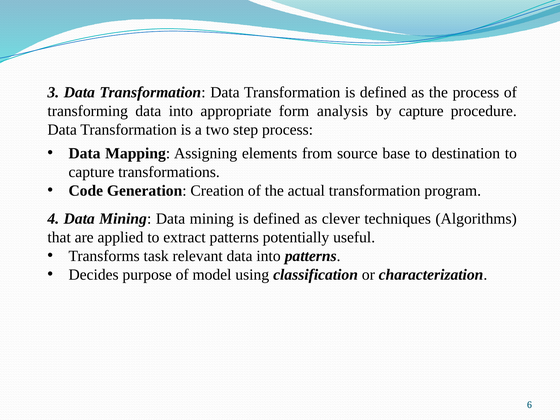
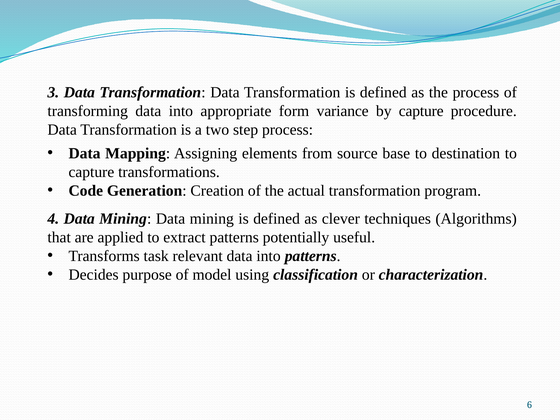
analysis: analysis -> variance (343, 111)
